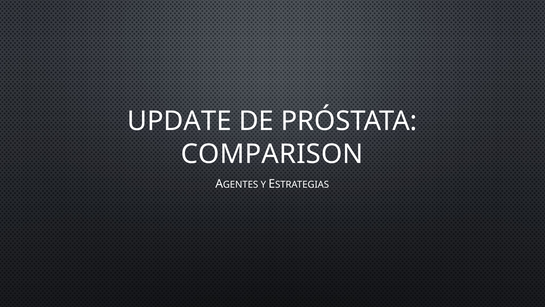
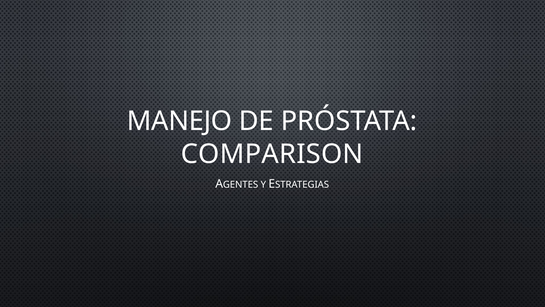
UPDATE: UPDATE -> MANEJO (179, 121)
